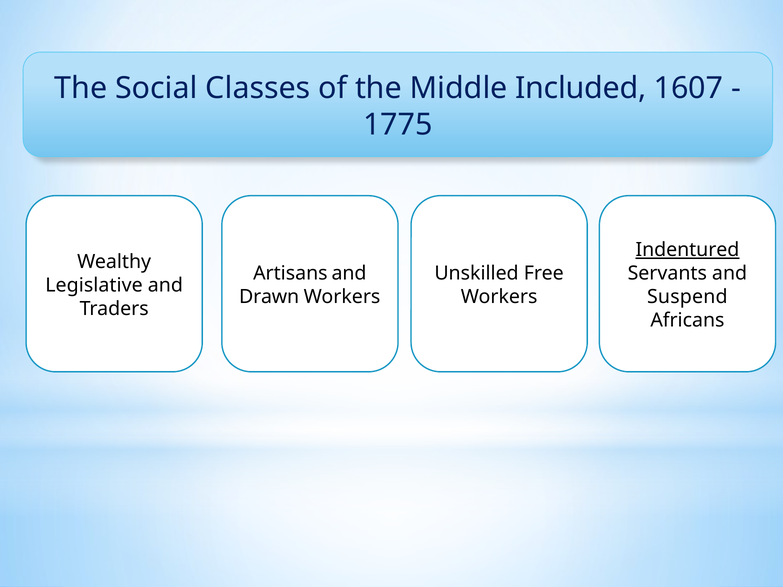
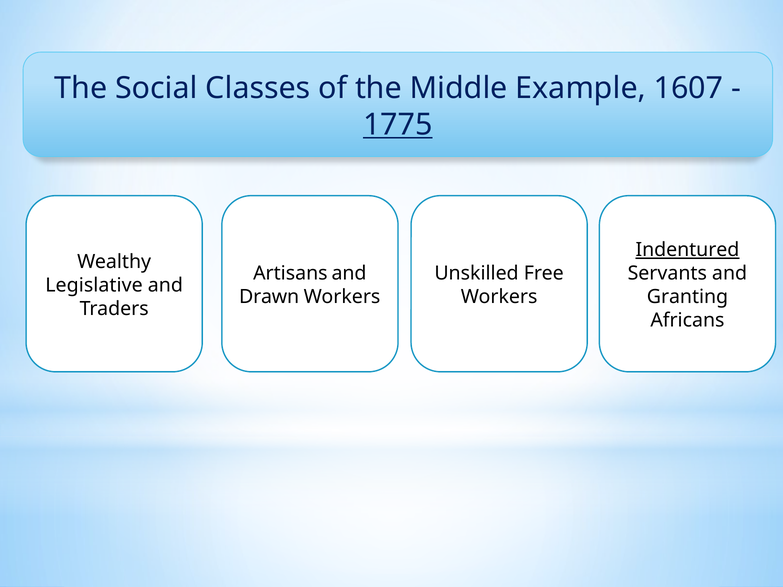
Included: Included -> Example (581, 88)
1775 underline: none -> present (398, 125)
Suspend: Suspend -> Granting (687, 297)
